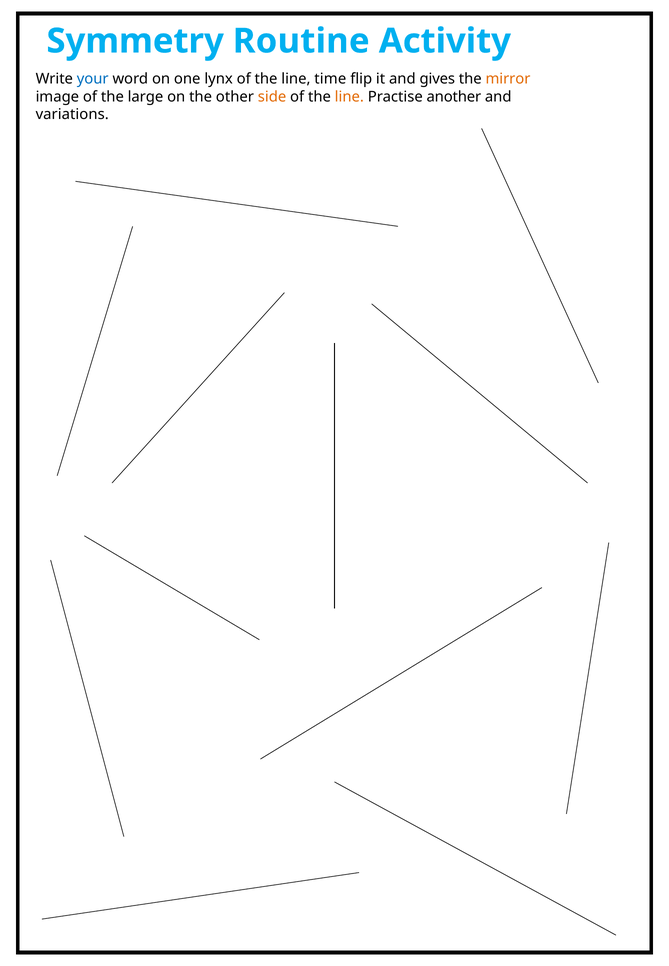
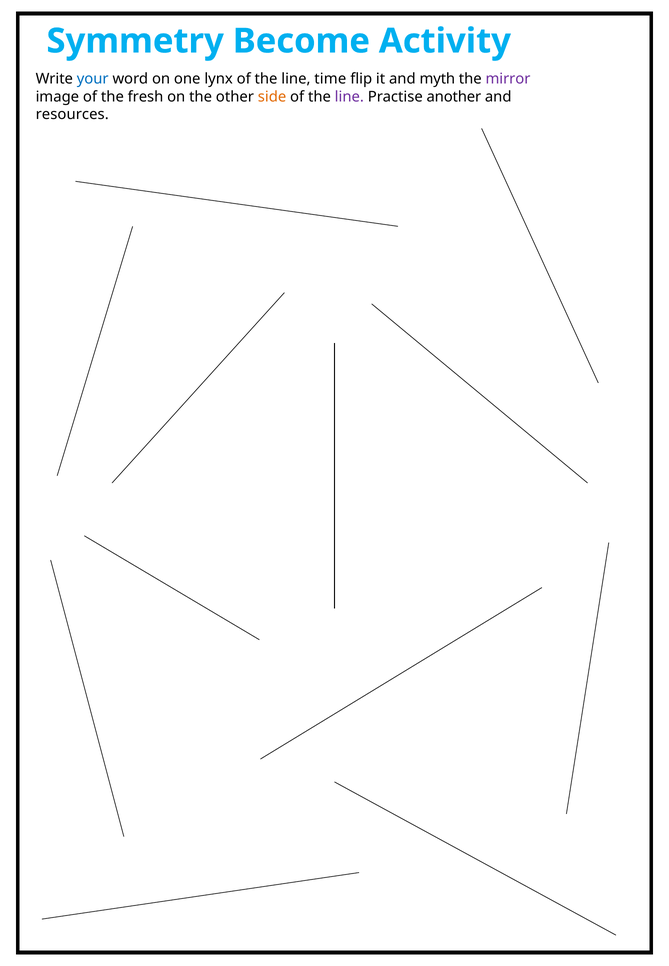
Routine: Routine -> Become (301, 41)
gives: gives -> myth (437, 79)
mirror colour: orange -> purple (508, 79)
large: large -> fresh (146, 97)
line colour: orange -> purple (349, 97)
variations: variations -> resources (72, 115)
